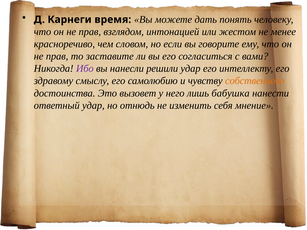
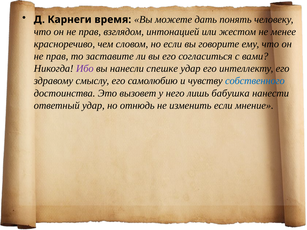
решили: решили -> спешке (162, 69)
собственного colour: orange -> blue (255, 81)
изменить себя: себя -> если (223, 106)
